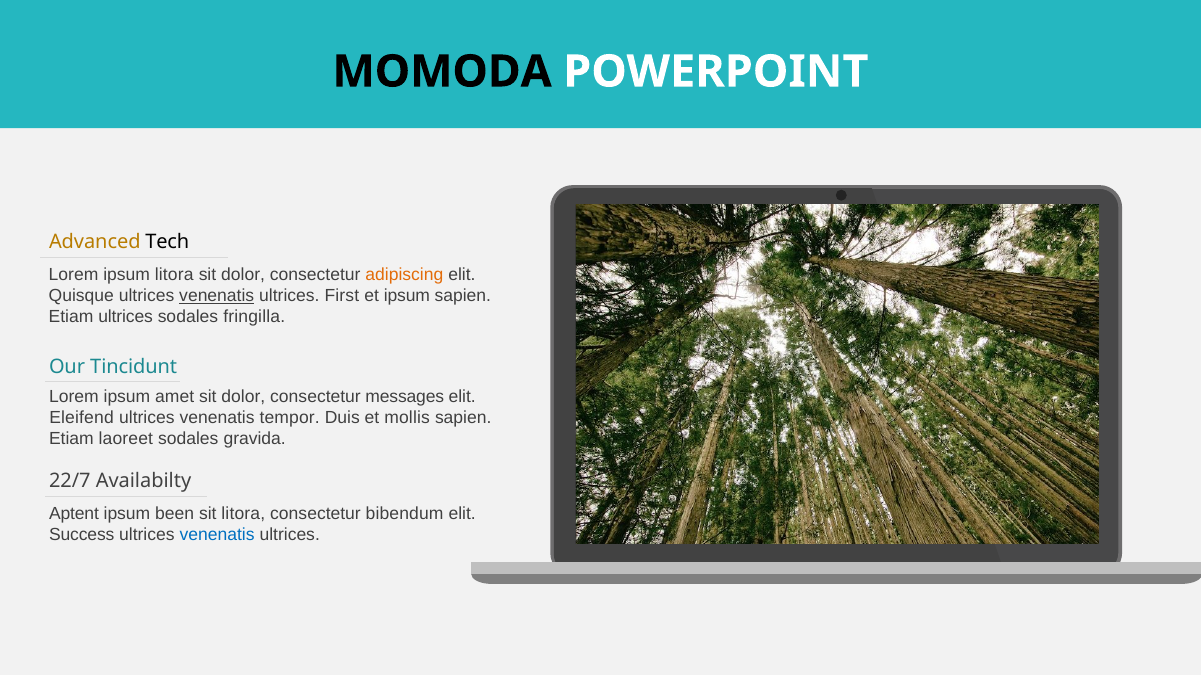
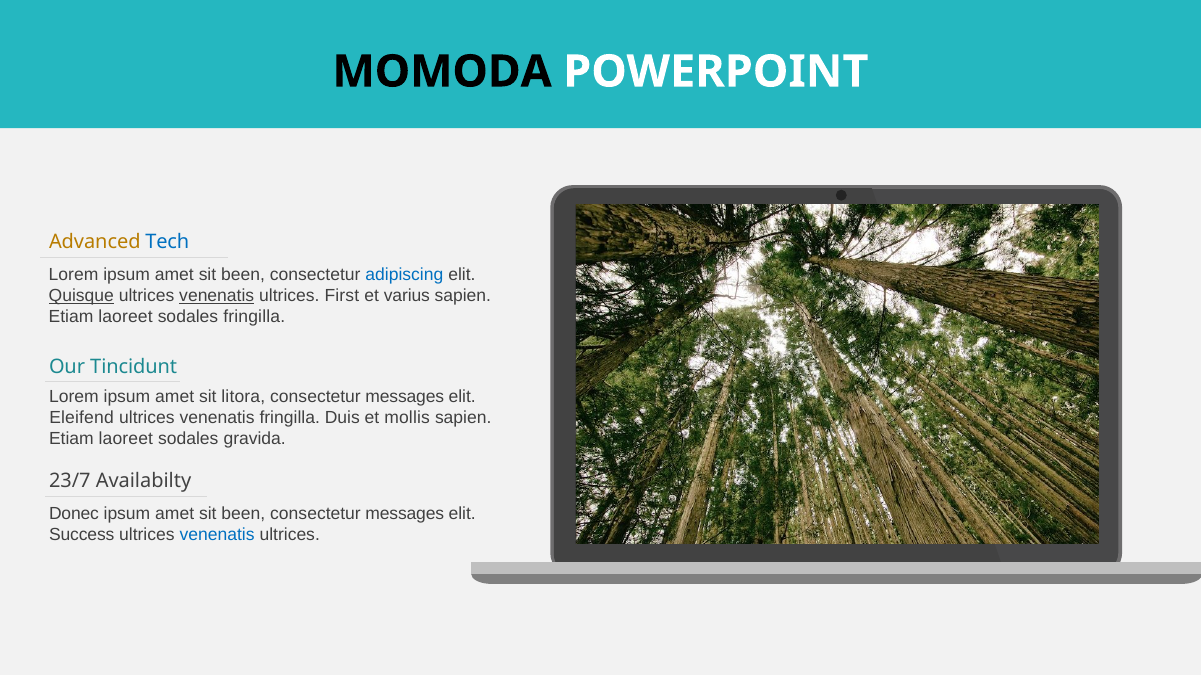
Tech colour: black -> blue (167, 242)
litora: litora -> amet (174, 275)
dolor: dolor -> been (243, 275)
adipiscing colour: orange -> blue (404, 275)
Quisque underline: none -> present (81, 296)
et ipsum: ipsum -> varius (407, 296)
ultrices: ultrices -> laoreet (126, 317)
dolor: dolor -> litora (243, 397)
venenatis tempor: tempor -> fringilla (290, 418)
22/7: 22/7 -> 23/7 (70, 482)
Aptent: Aptent -> Donec (74, 514)
been: been -> amet (175, 514)
litora: litora -> been (243, 514)
bibendum: bibendum -> messages (405, 514)
